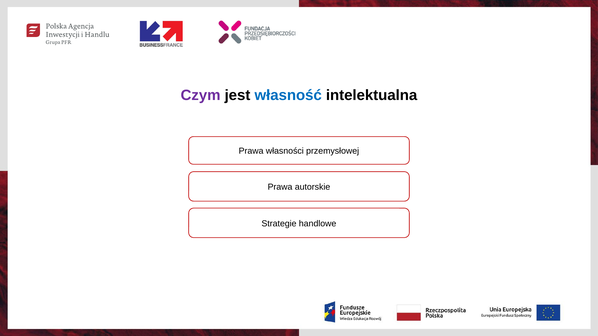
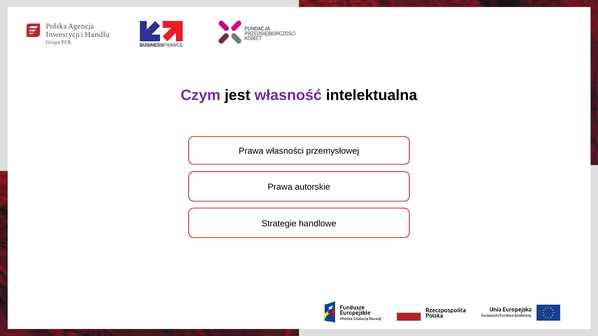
własność colour: blue -> purple (288, 95)
